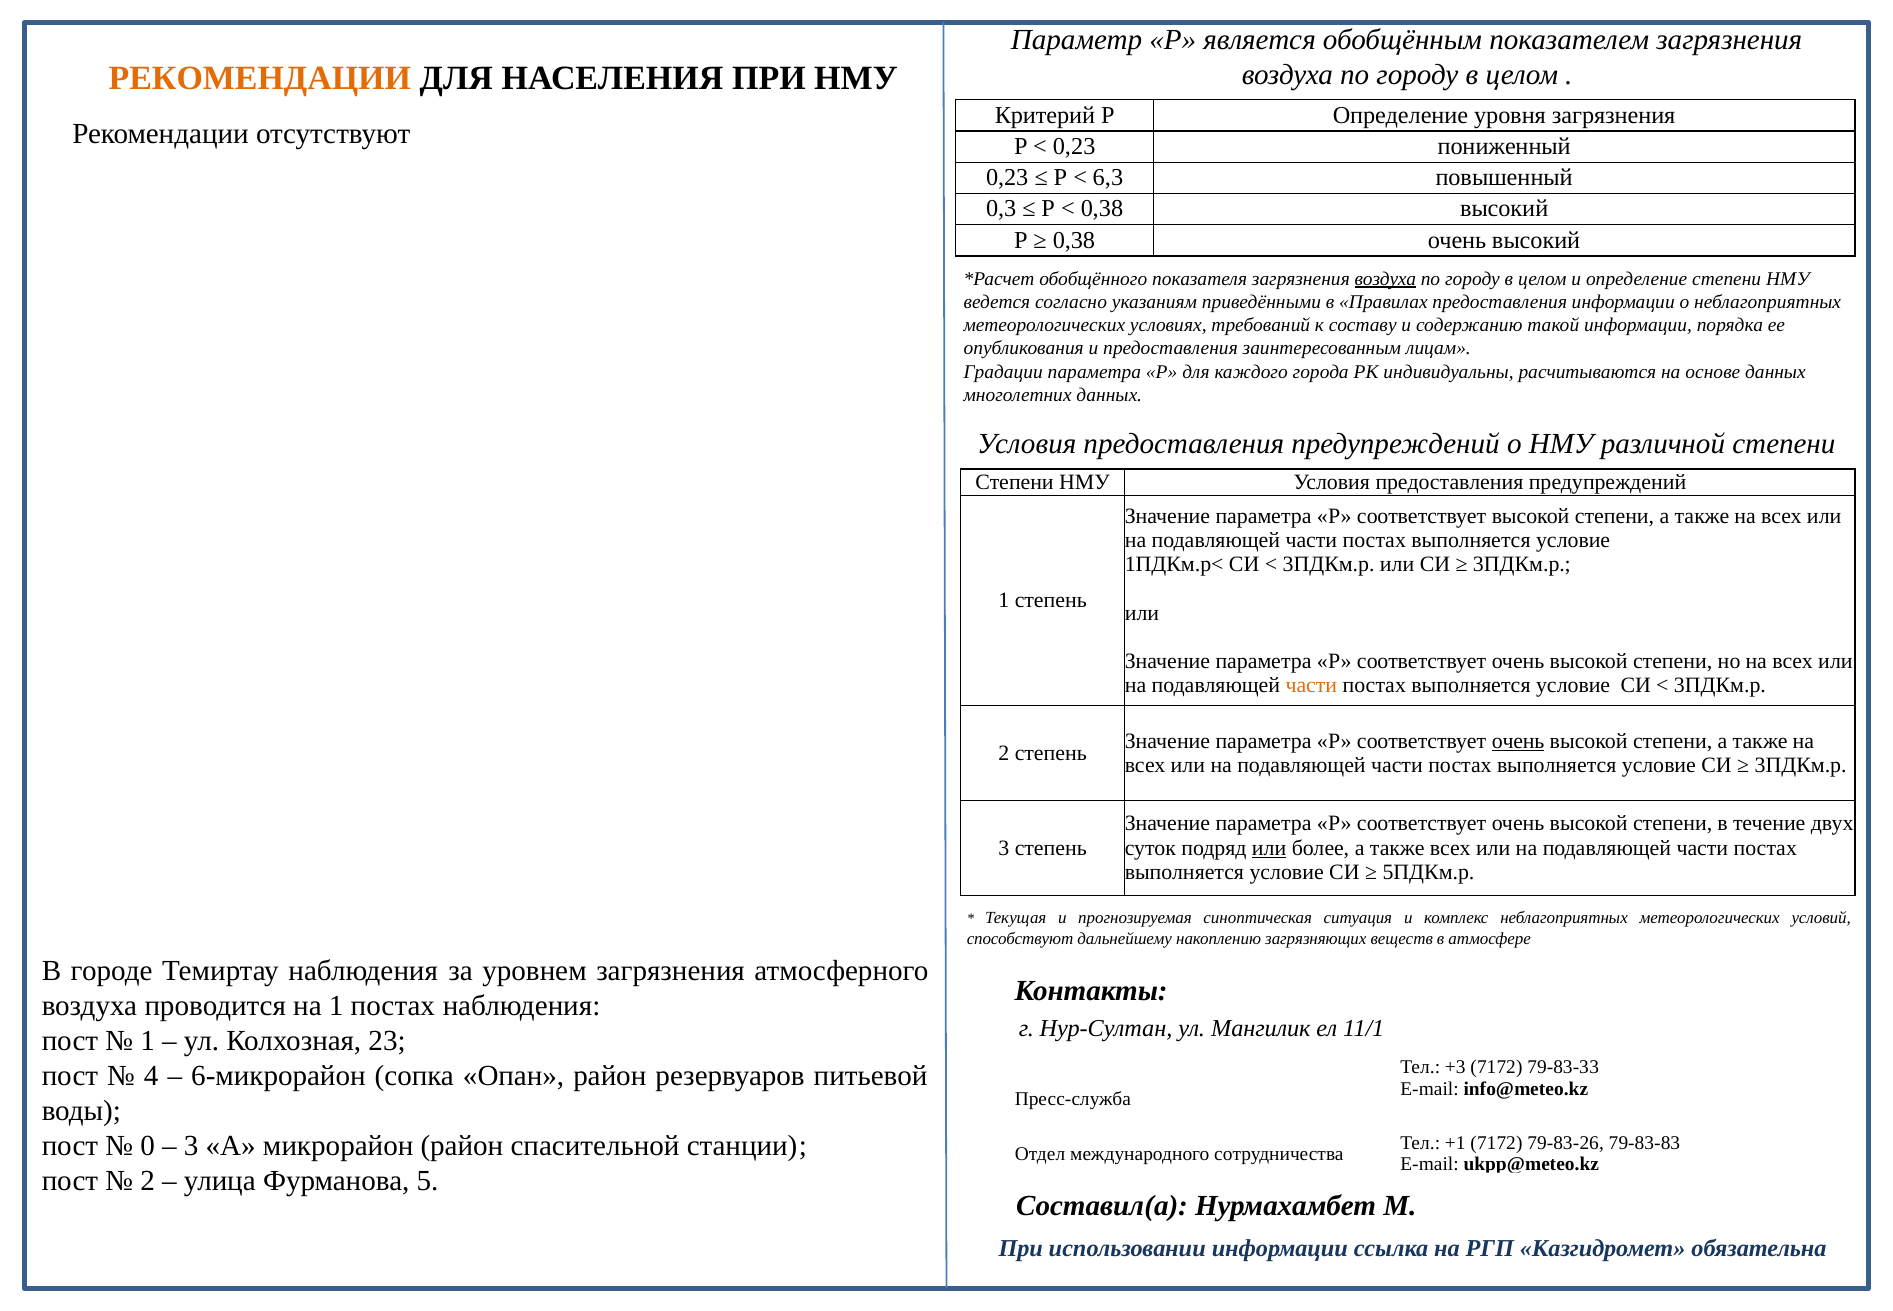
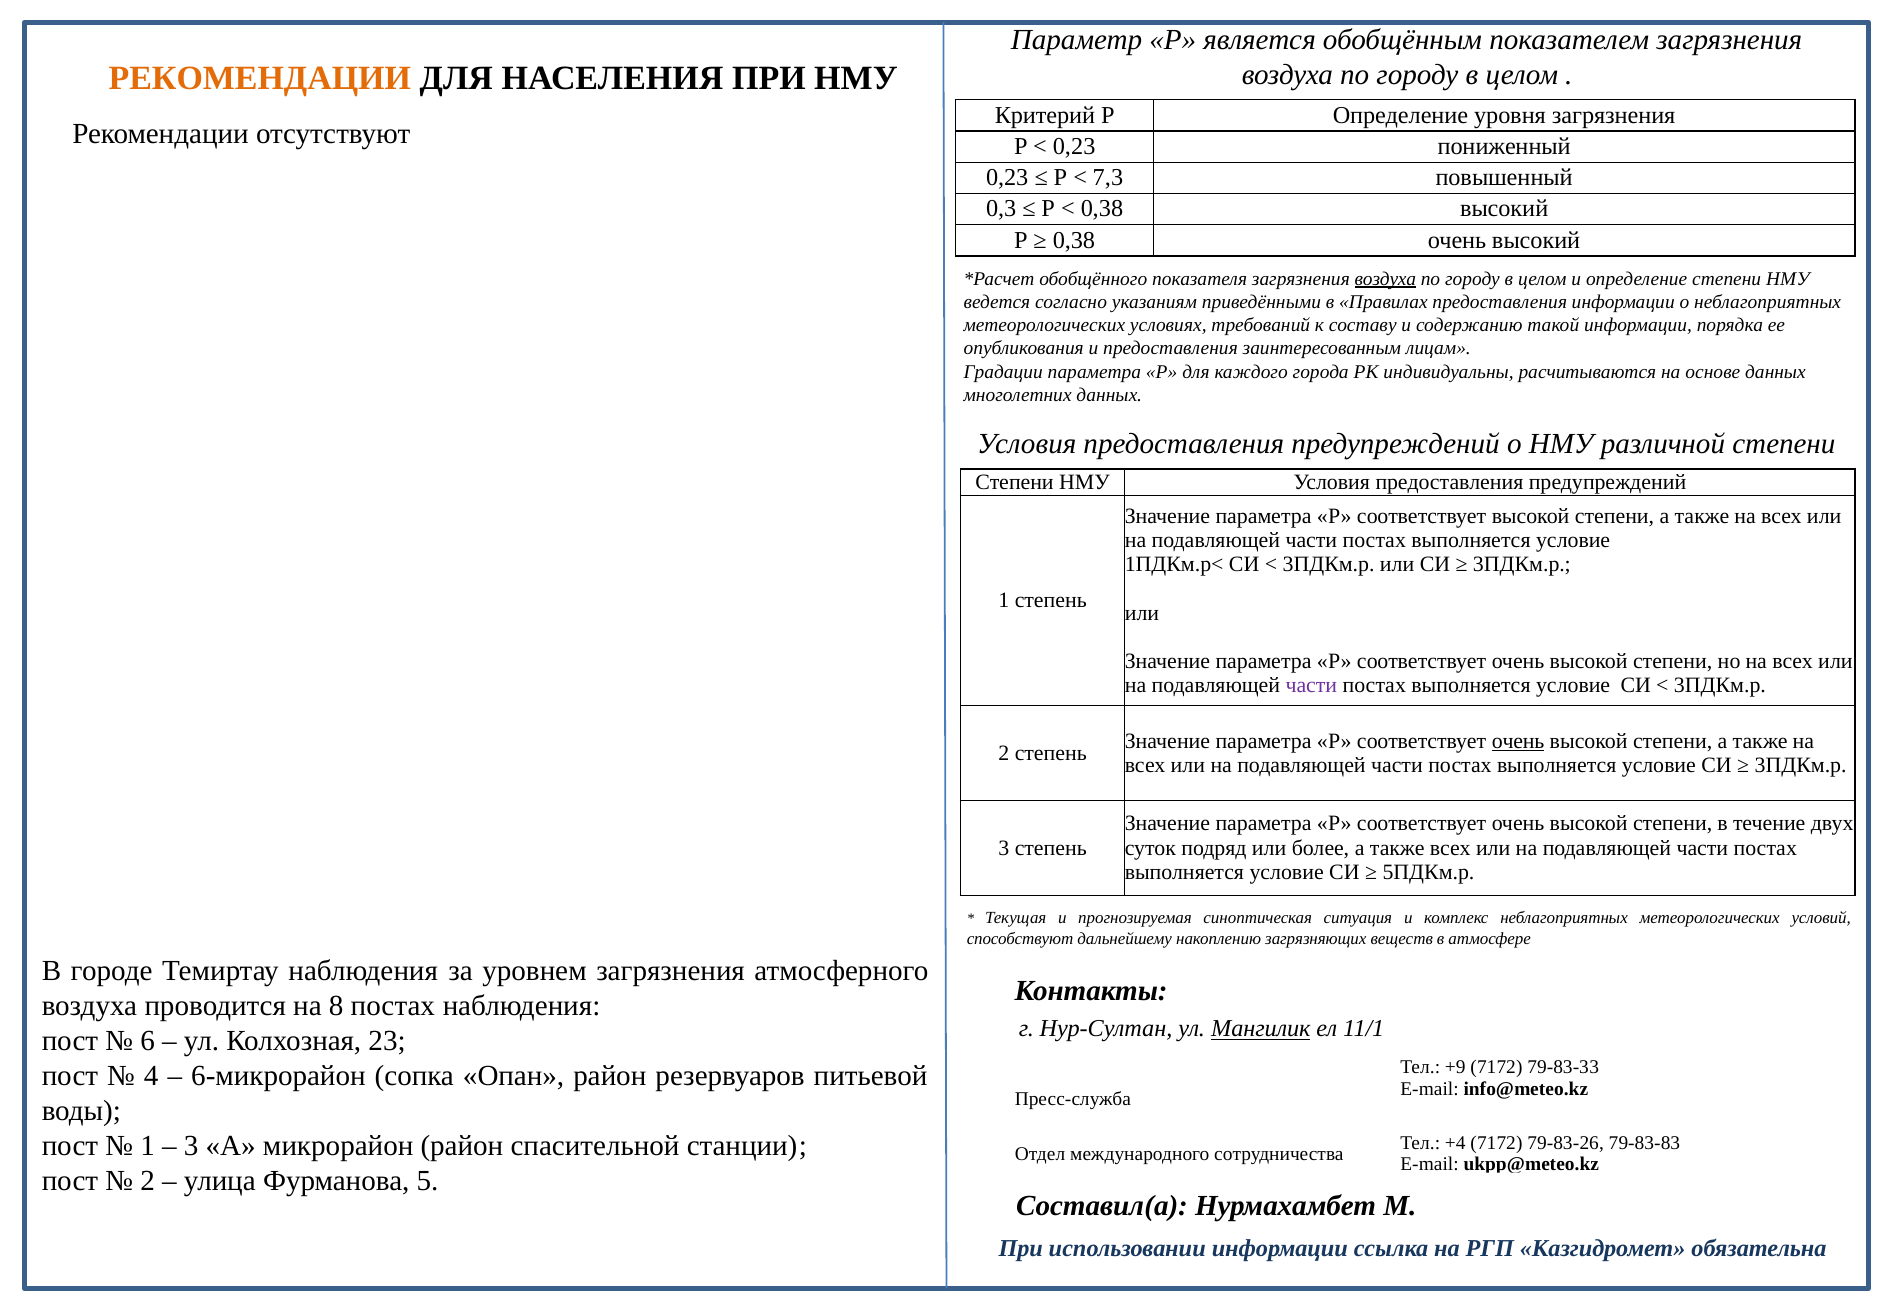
6,3: 6,3 -> 7,3 (1108, 178)
части colour: orange -> purple (1311, 685)
или underline: present -> none (1269, 848)
на 1: 1 -> 8 (336, 1006)
Мангилик underline: none -> present (1261, 1029)
1: 1 -> 6 (148, 1041)
+3: +3 -> +9 (1455, 1067)
0: 0 -> 1 (148, 1146)
+1: +1 -> +4 (1455, 1142)
